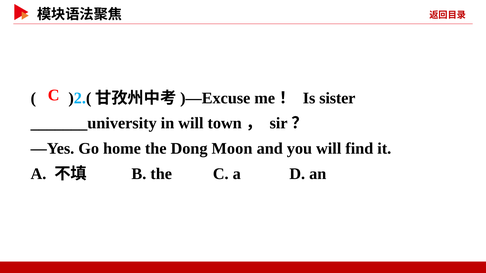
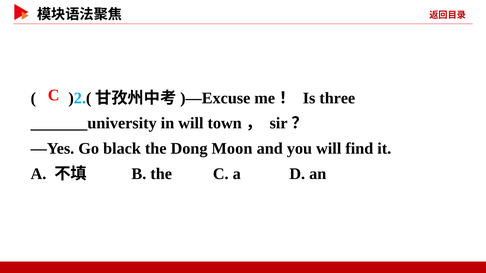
sister: sister -> three (337, 98)
home: home -> black (122, 149)
